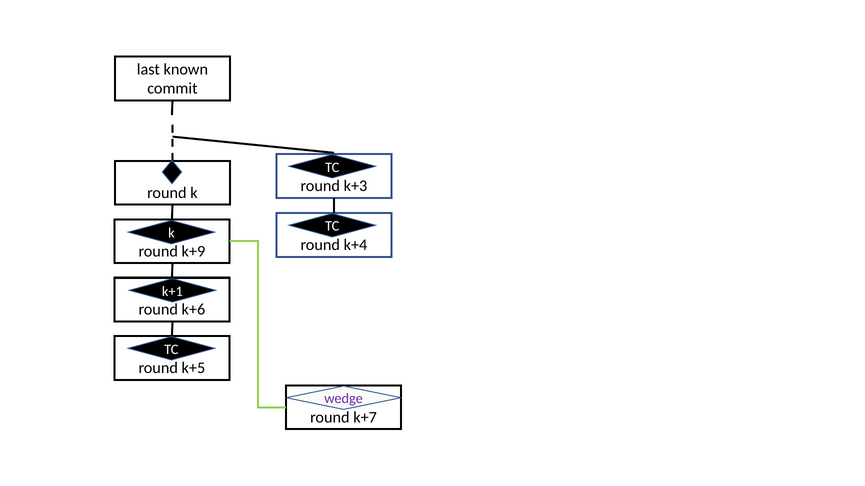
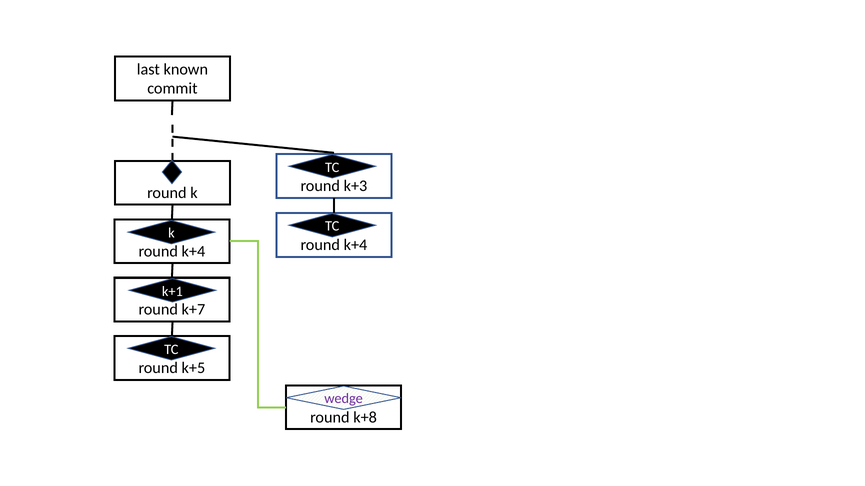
k+9: k+9 -> k+4 (193, 252)
k+6: k+6 -> k+7 (193, 310)
k+7: k+7 -> k+8 (365, 418)
